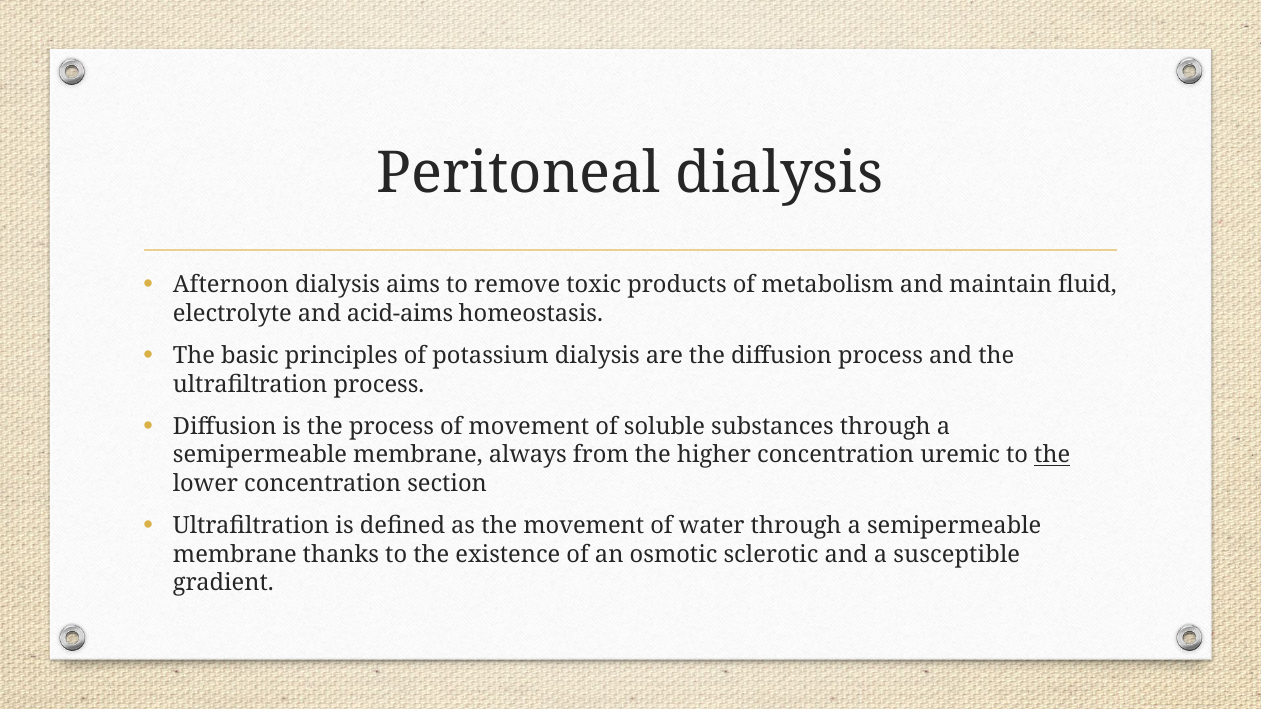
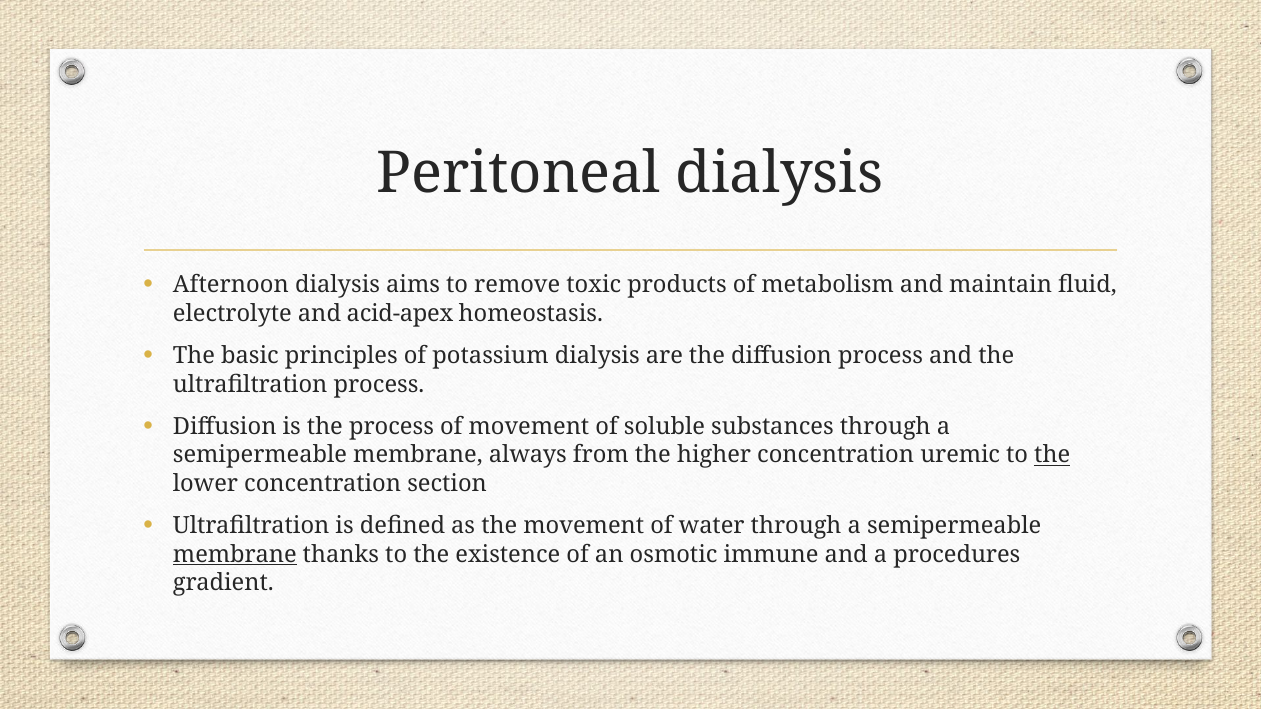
acid-aims: acid-aims -> acid-apex (400, 313)
membrane underline: none -> present (235, 555)
sclerotic: sclerotic -> immune (771, 555)
susceptible: susceptible -> procedures (957, 555)
